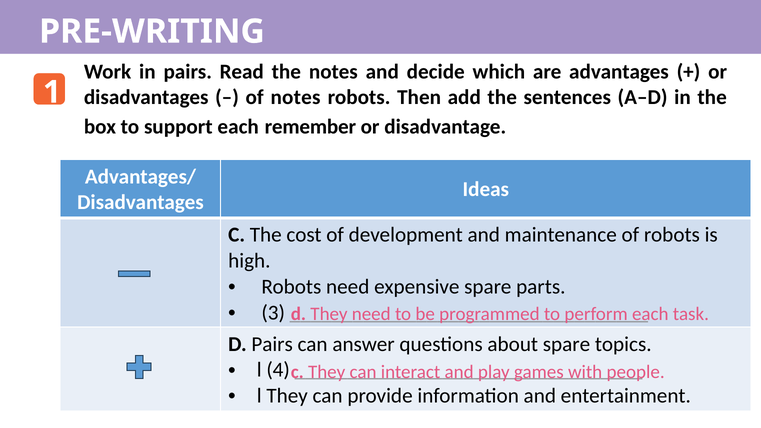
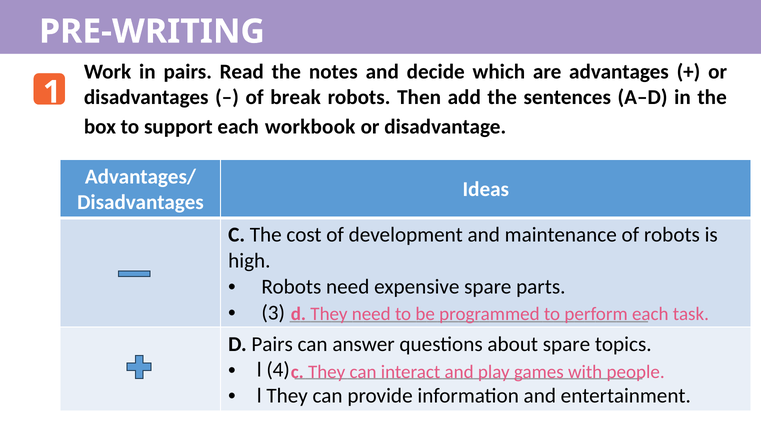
of notes: notes -> break (296, 97)
remember: remember -> workbook (310, 127)
